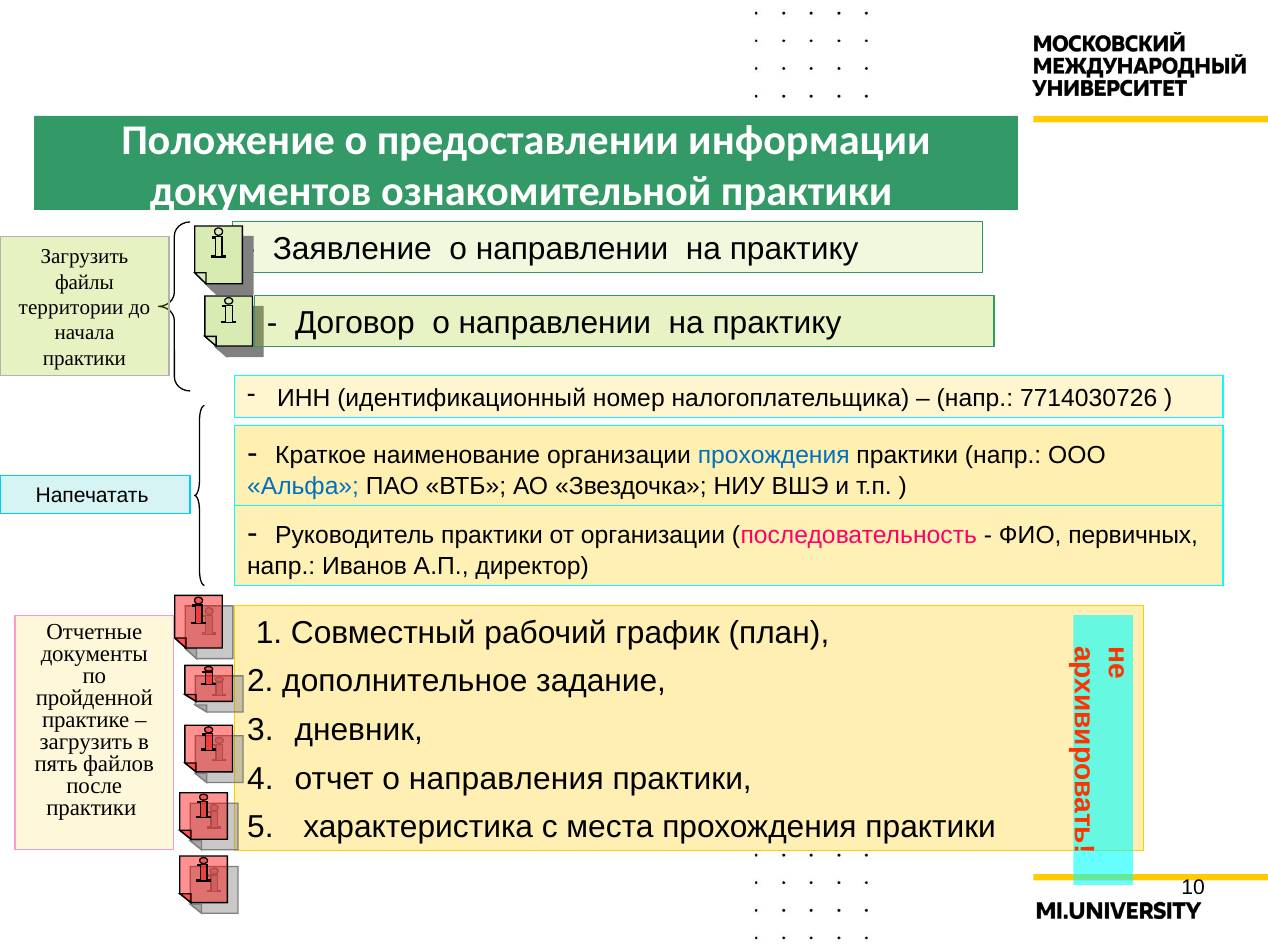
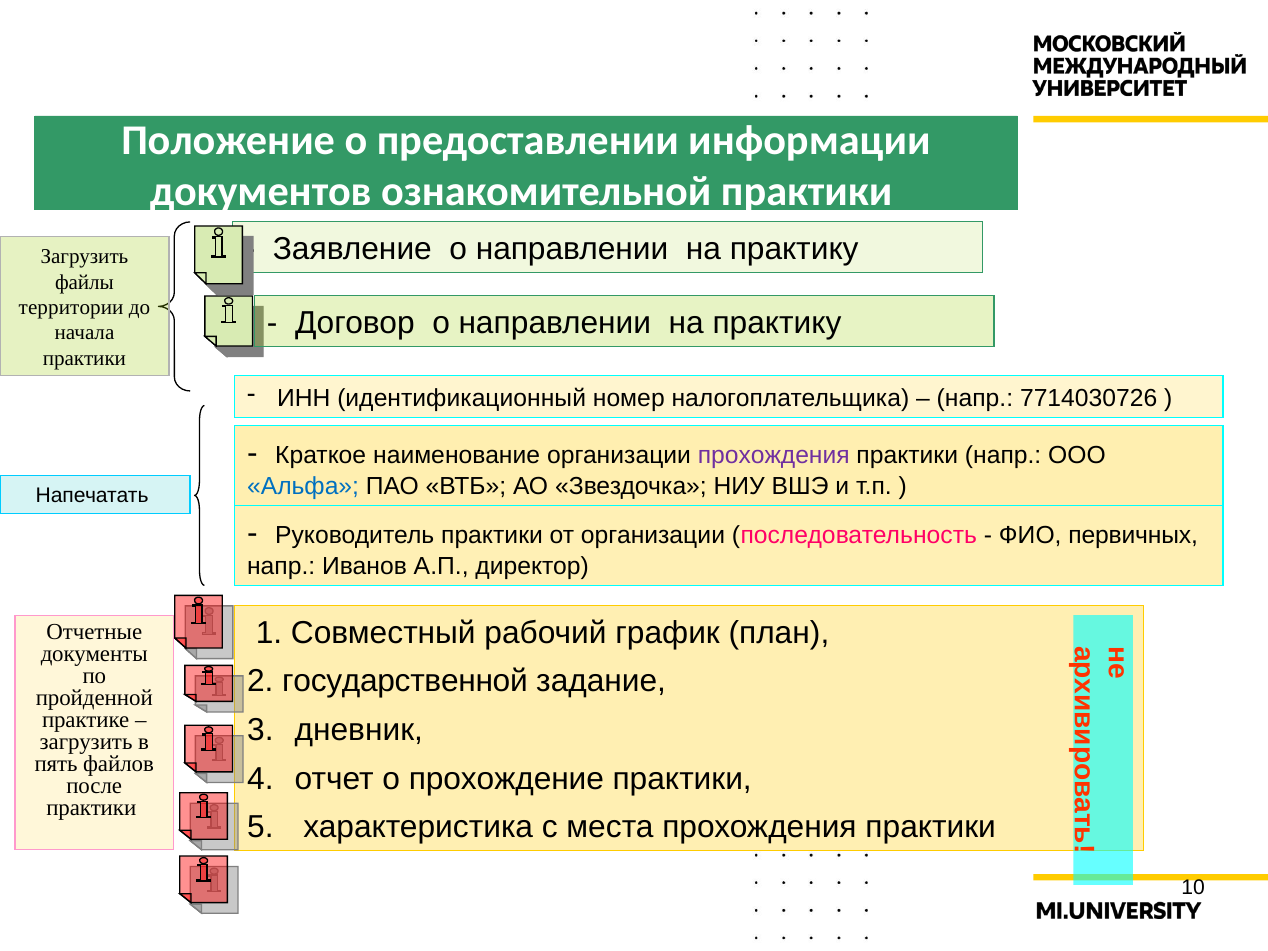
прохождения colour: blue -> purple (774, 455)
дополнительное: дополнительное -> государственной (405, 681)
направления: направления -> прохождение (506, 779)
